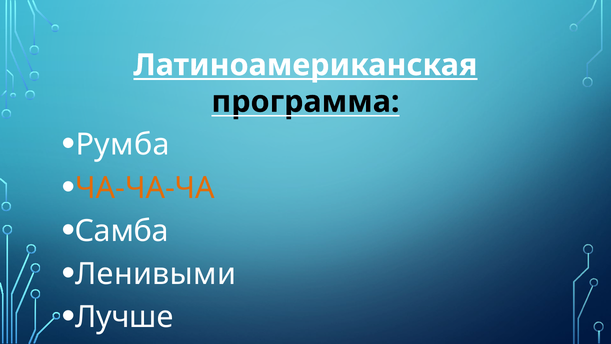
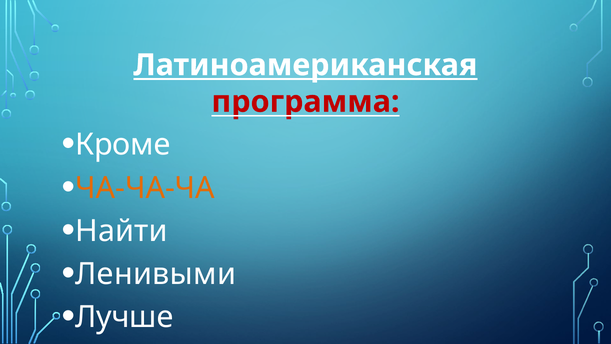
программа colour: black -> red (305, 102)
Румба: Румба -> Кроме (123, 145)
Самба: Самба -> Найти (121, 231)
